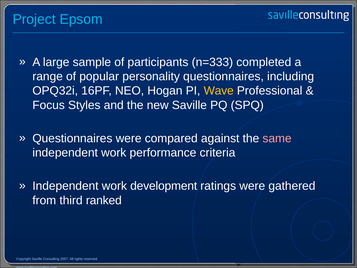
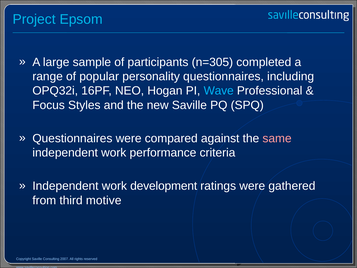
n=333: n=333 -> n=305 (212, 62)
Wave colour: yellow -> light blue (219, 91)
ranked: ranked -> motive (104, 200)
